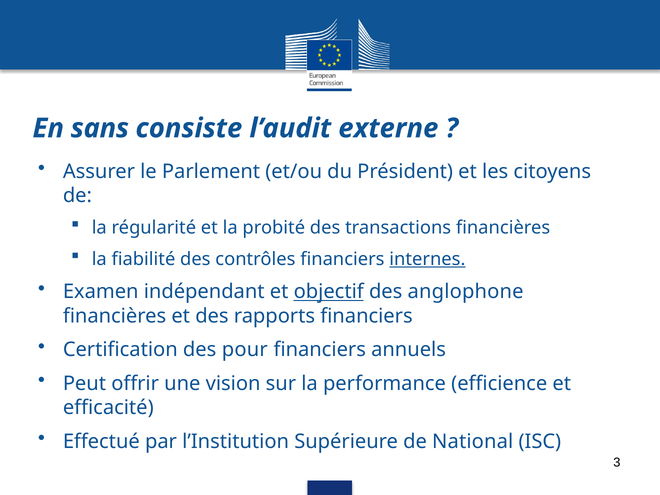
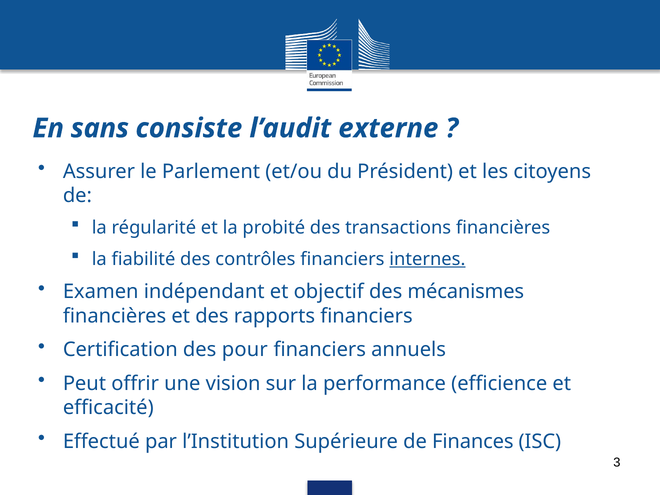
objectif underline: present -> none (329, 292)
anglophone: anglophone -> mécanismes (466, 292)
National: National -> Finances (473, 441)
